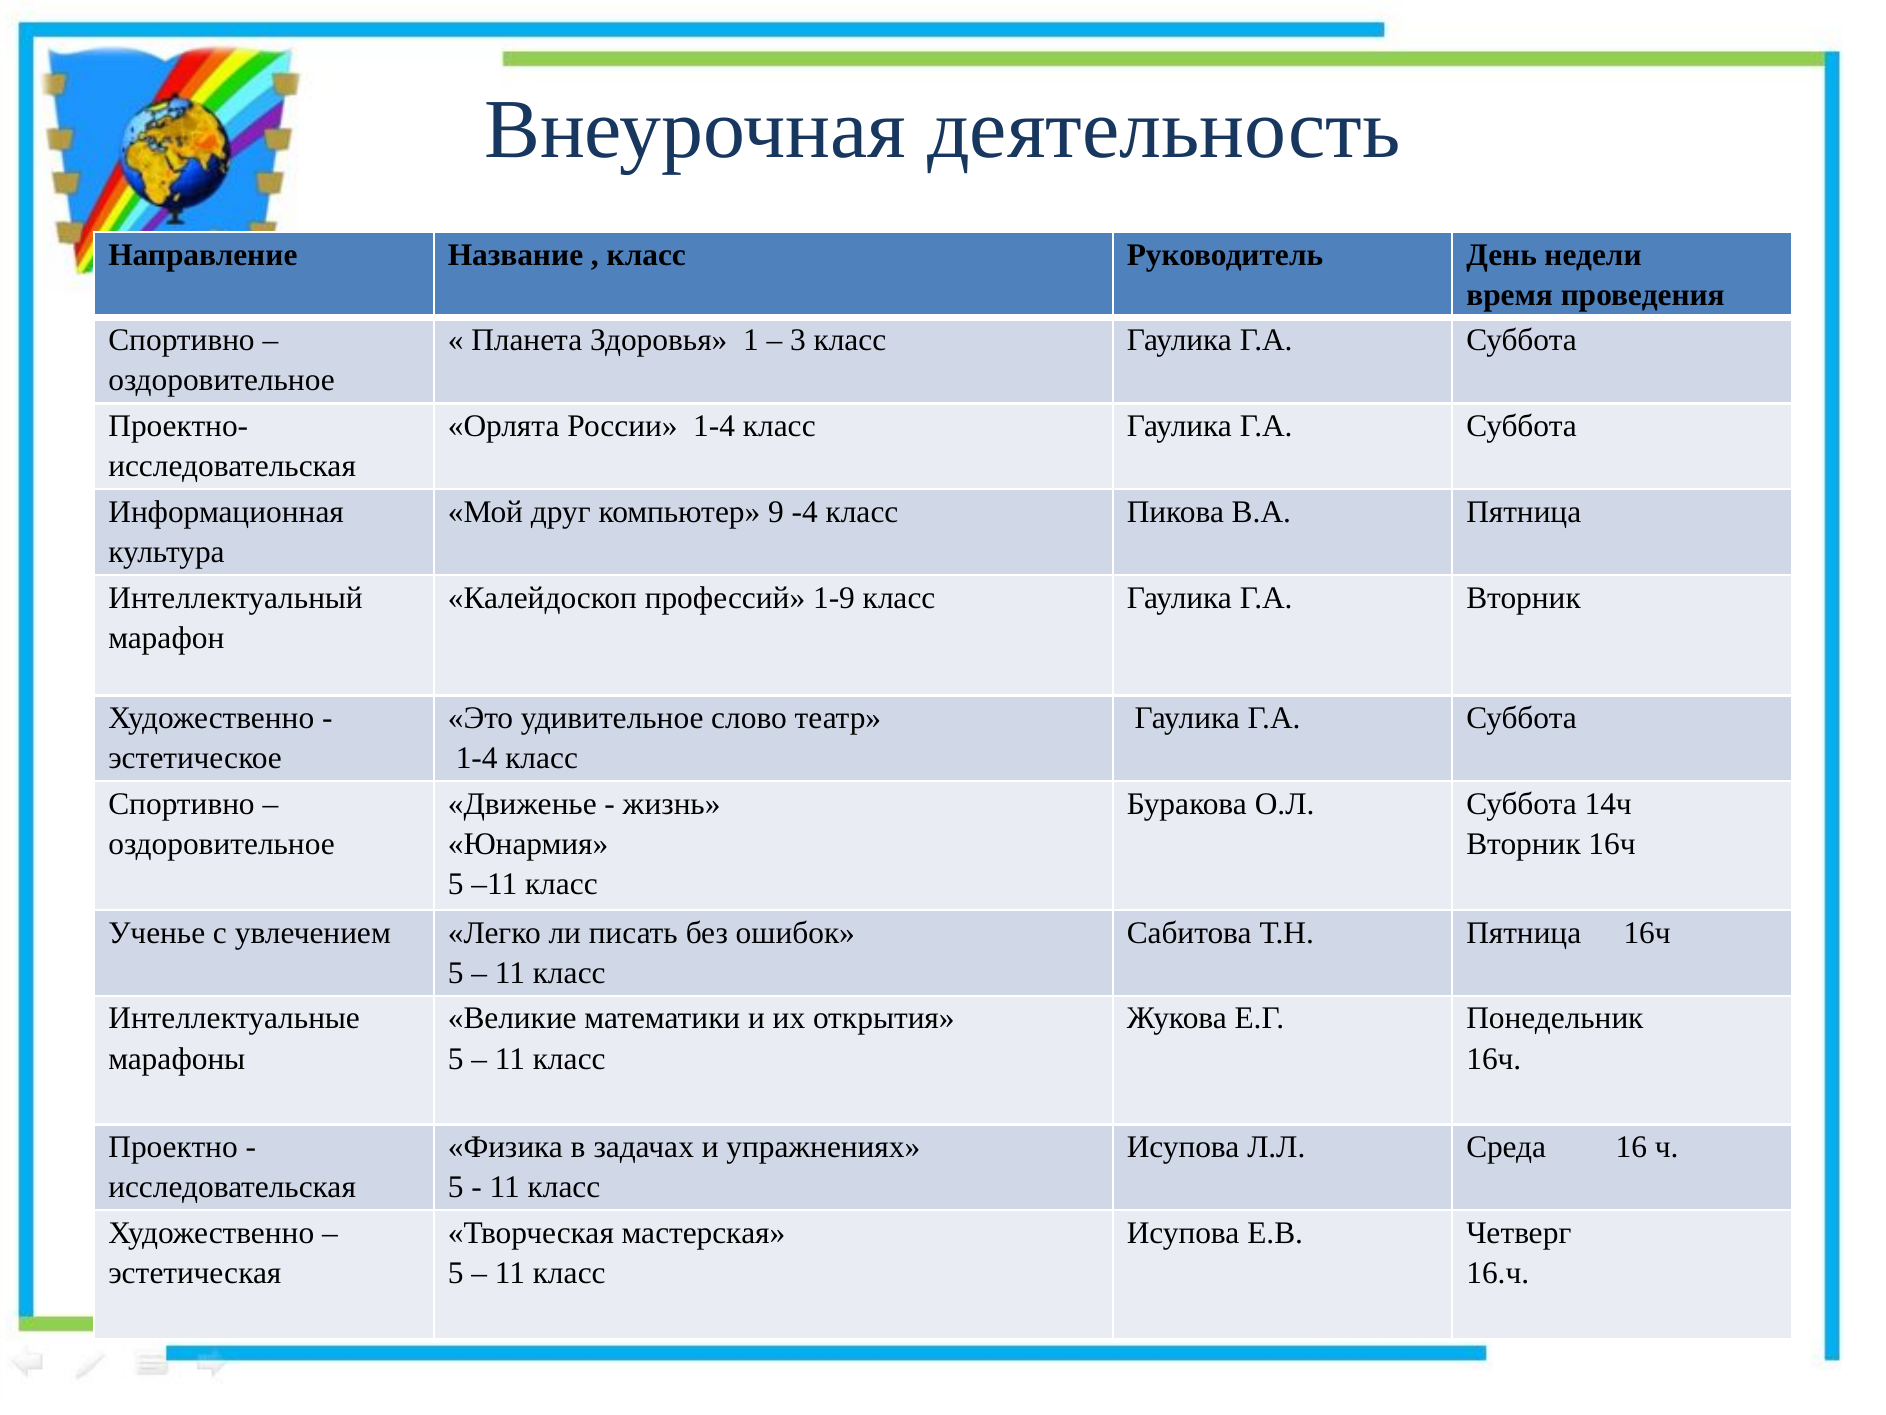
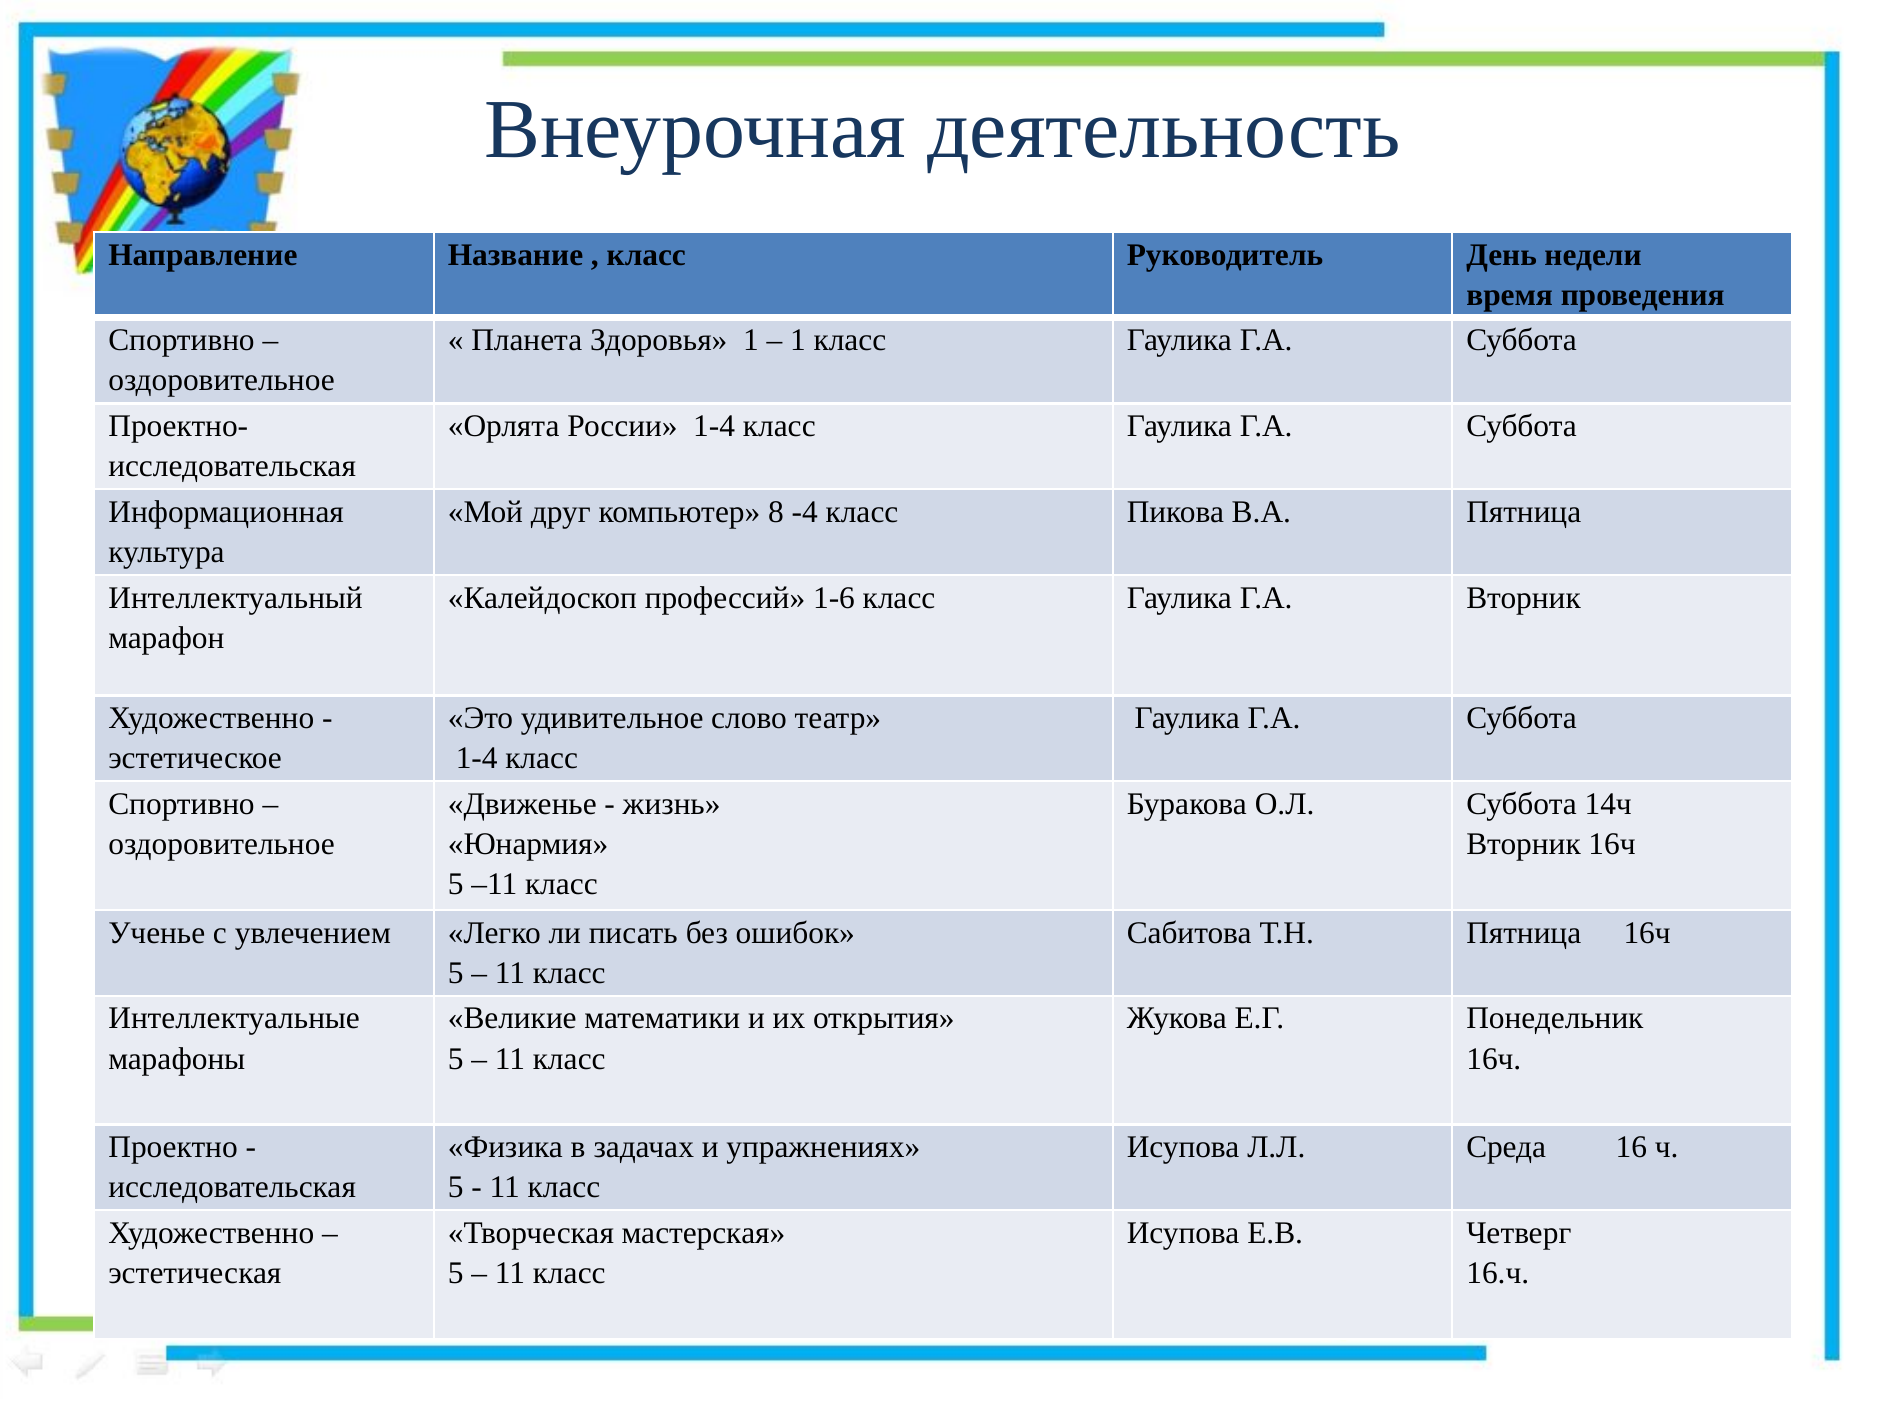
3: 3 -> 1 (798, 340)
9: 9 -> 8 (776, 512)
1-9: 1-9 -> 1-6 (834, 598)
